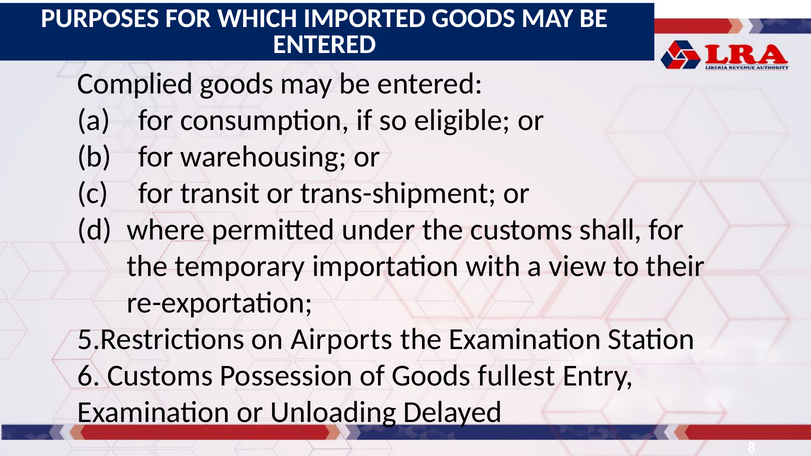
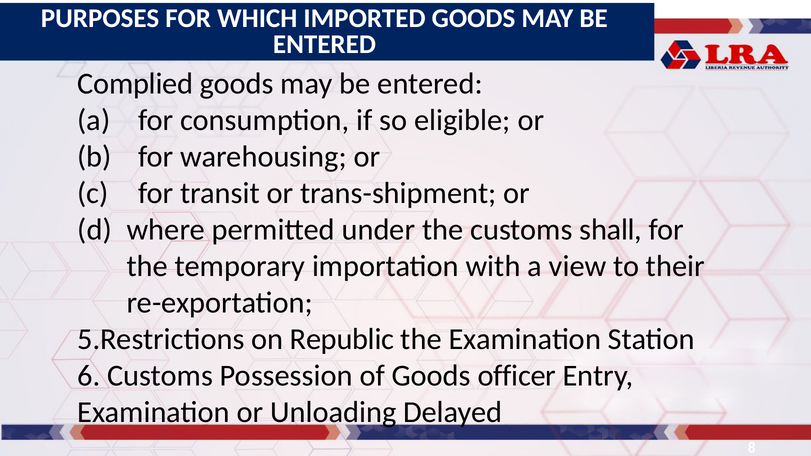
Airports: Airports -> Republic (342, 339)
fullest: fullest -> officer (517, 376)
